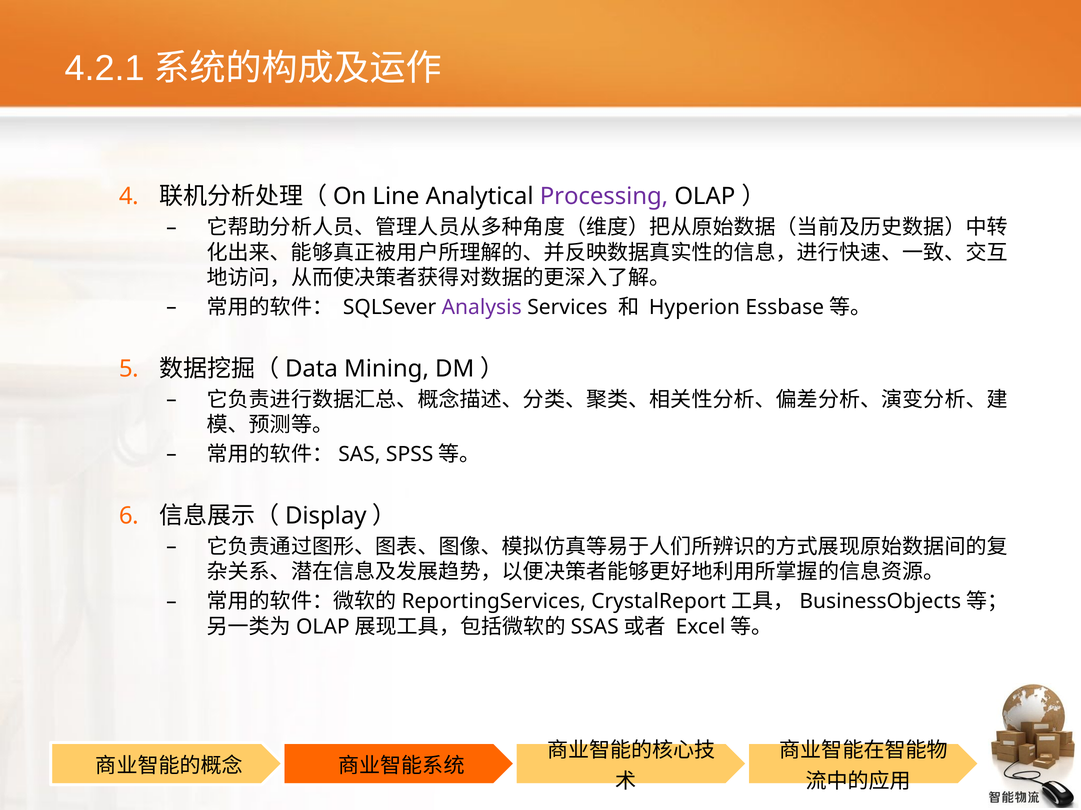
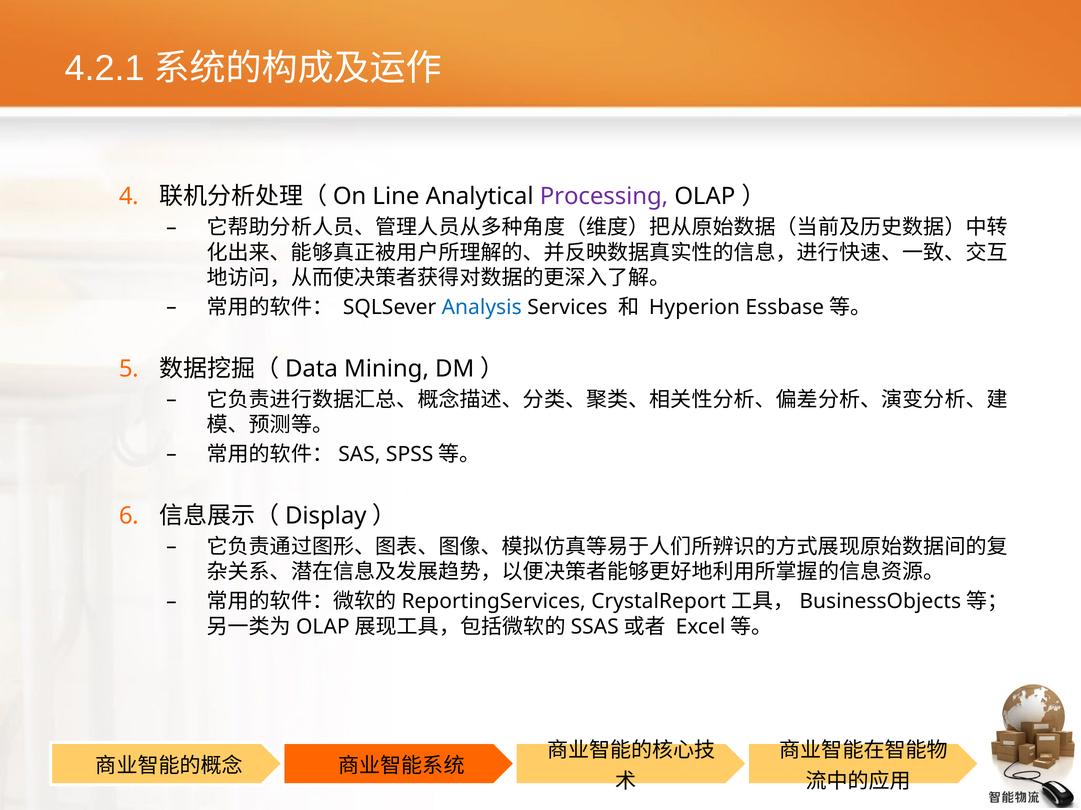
Analysis colour: purple -> blue (482, 308)
